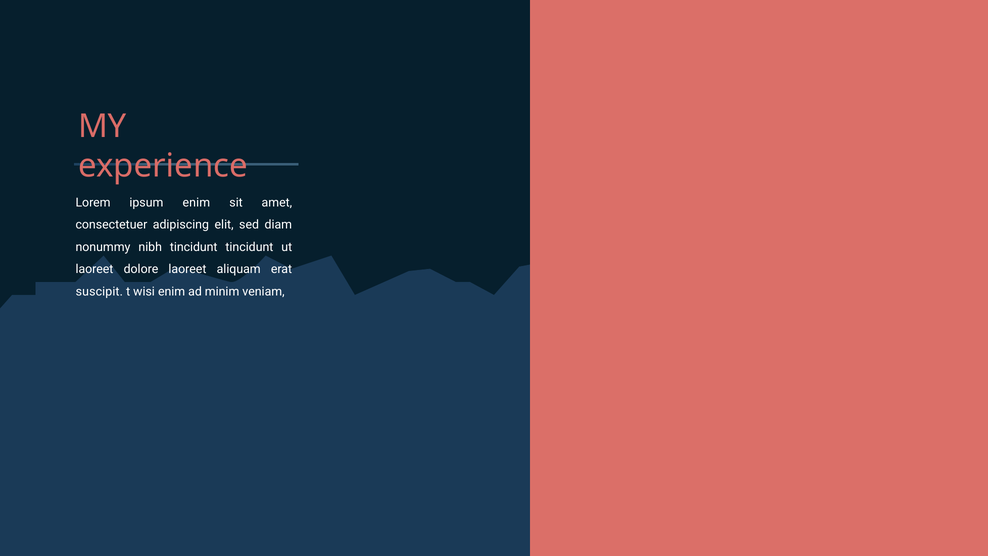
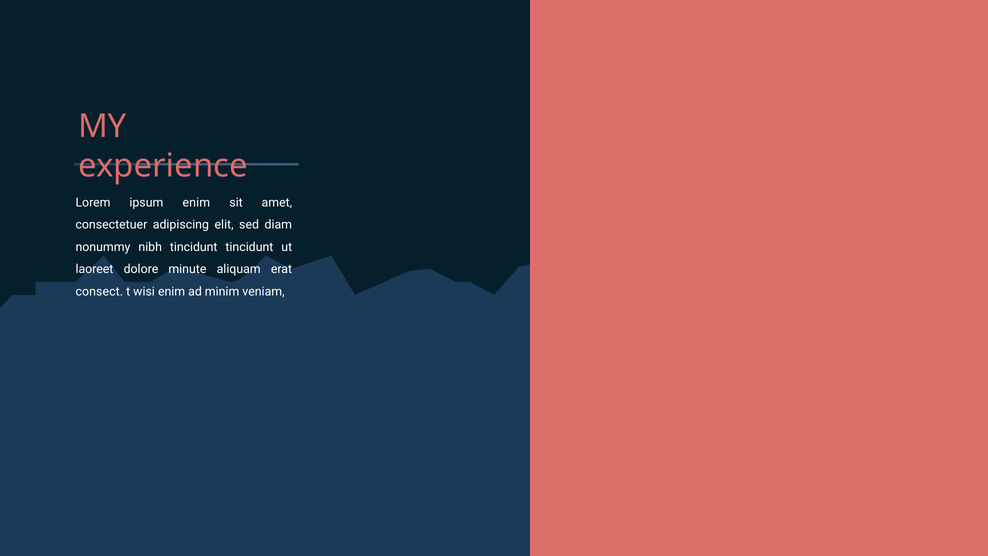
dolore laoreet: laoreet -> minute (187, 269)
suscipit: suscipit -> consect (99, 291)
